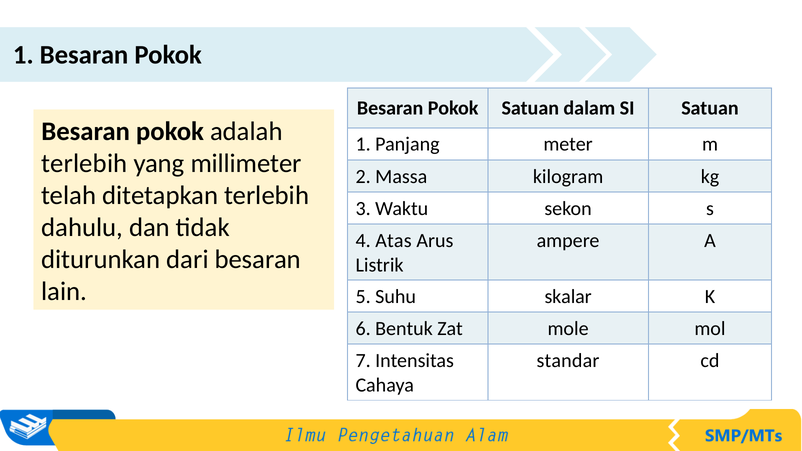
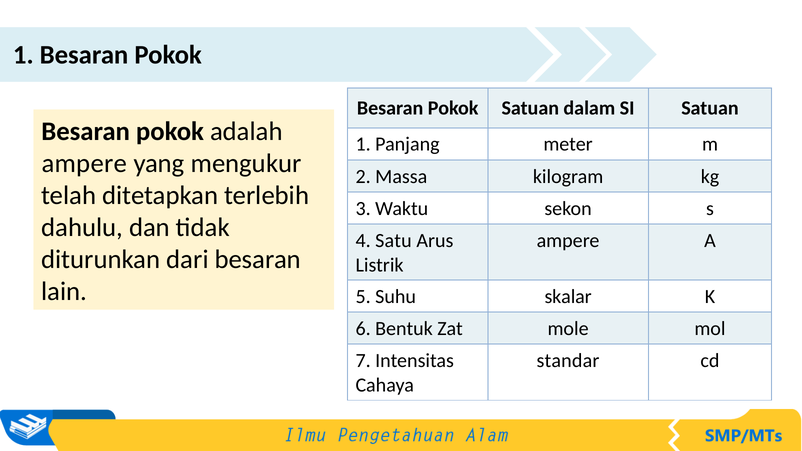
terlebih: terlebih -> ampere (84, 163)
millimeter: millimeter -> mengukur (246, 163)
Atas: Atas -> Satu (393, 241)
